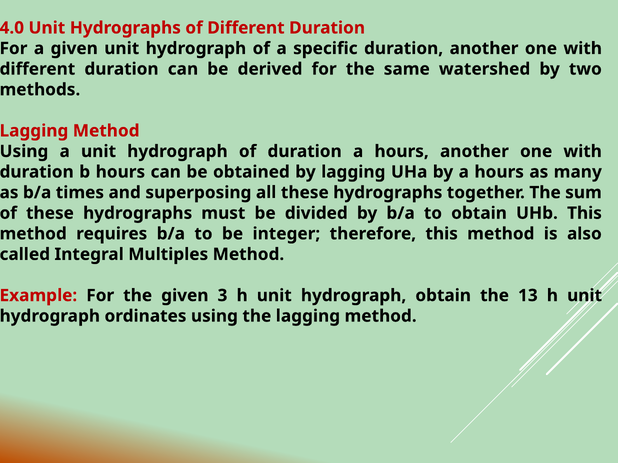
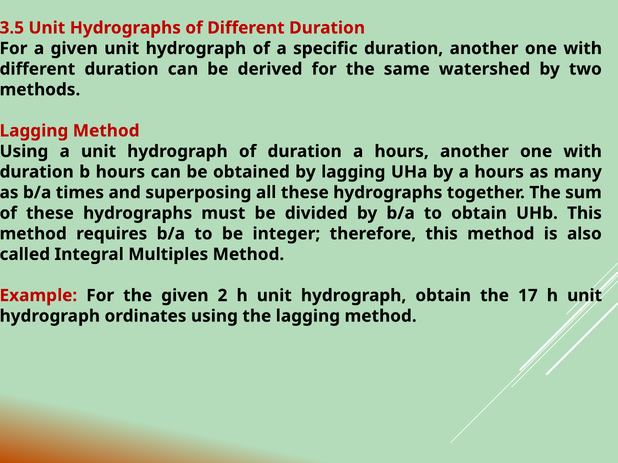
4.0: 4.0 -> 3.5 (12, 28)
3: 3 -> 2 (222, 296)
13: 13 -> 17 (528, 296)
